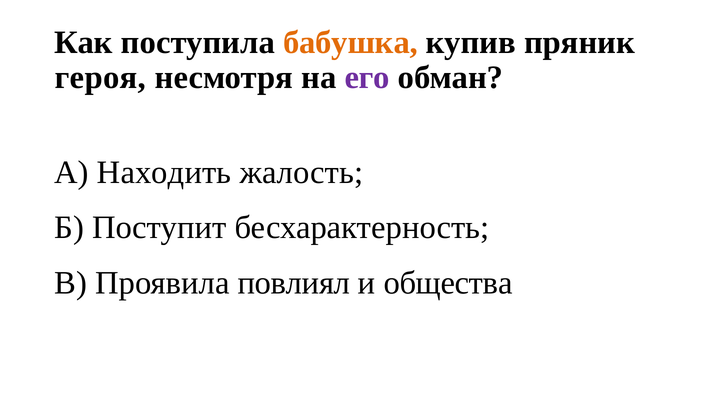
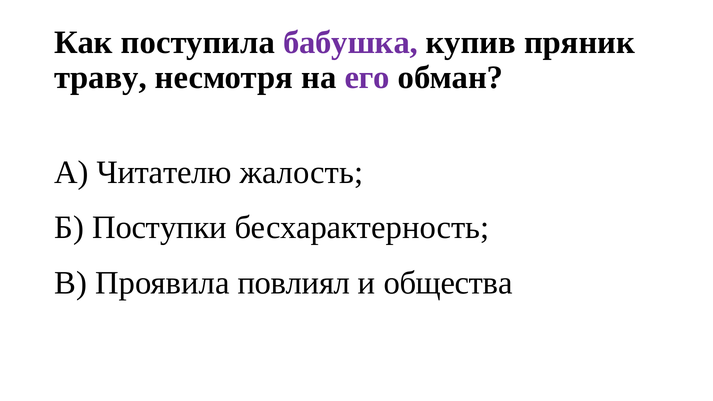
бабушка colour: orange -> purple (350, 42)
героя: героя -> траву (101, 78)
Находить: Находить -> Читателю (164, 172)
Поступит: Поступит -> Поступки (159, 228)
